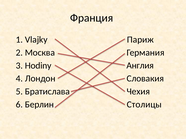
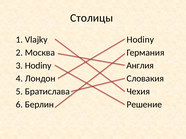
Франция: Франция -> Столицы (92, 18)
Париж: Париж -> Hodiny (140, 40)
Столицы: Столицы -> Решение (144, 105)
